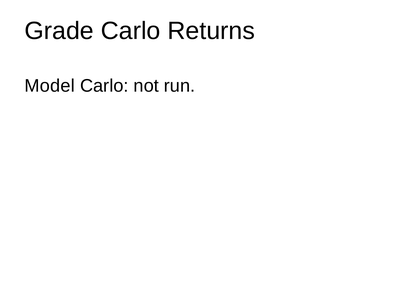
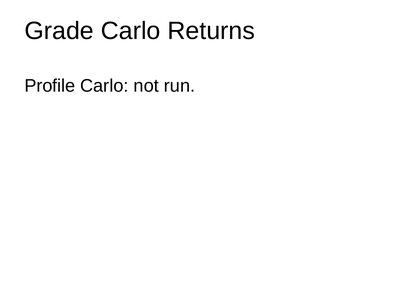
Model: Model -> Profile (50, 86)
